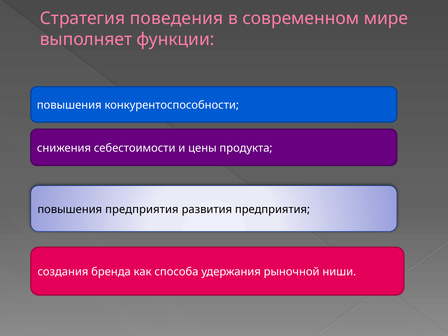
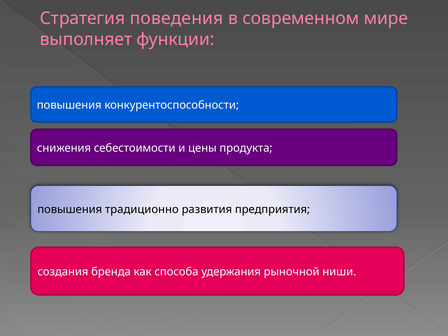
повышения предприятия: предприятия -> традиционно (142, 209)
